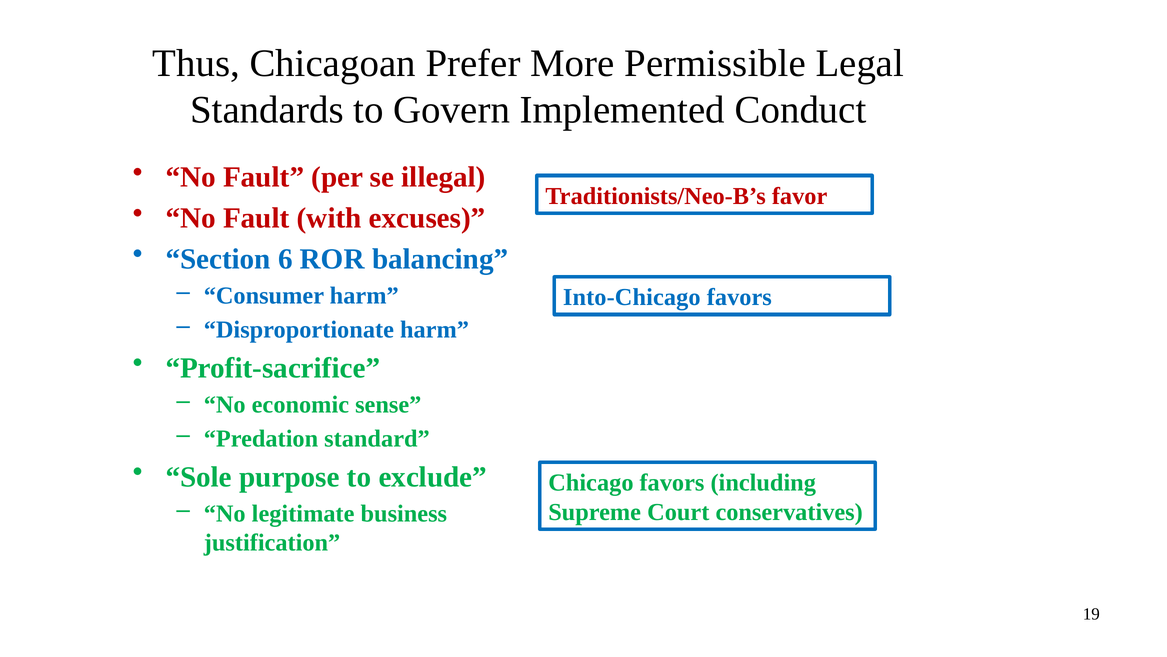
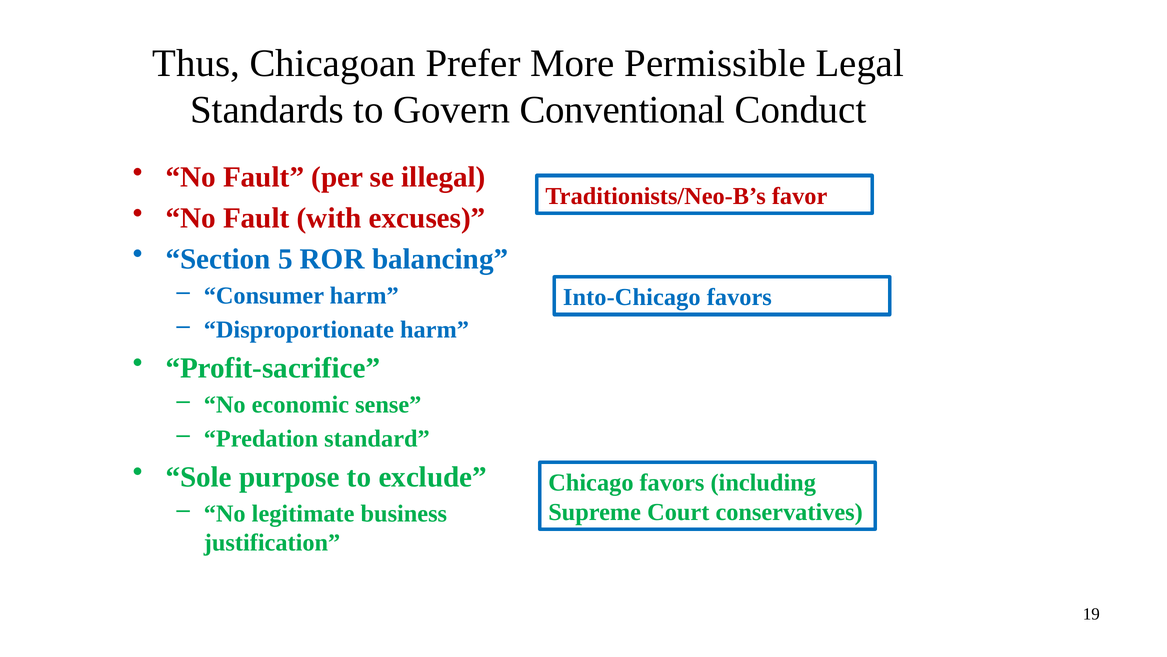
Implemented: Implemented -> Conventional (622, 110)
6: 6 -> 5 (285, 259)
